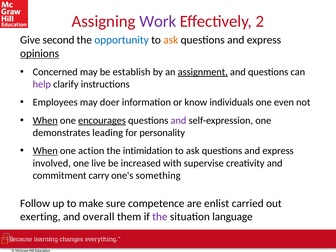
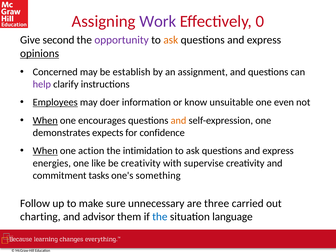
2: 2 -> 0 (260, 21)
opportunity colour: blue -> purple (122, 40)
assignment underline: present -> none (203, 72)
Employees underline: none -> present (55, 102)
individuals: individuals -> unsuitable (231, 102)
encourages underline: present -> none (102, 120)
and colour: purple -> orange (178, 120)
leading: leading -> expects (108, 133)
personality: personality -> confidence (162, 133)
involved: involved -> energies (52, 163)
live: live -> like (99, 163)
be increased: increased -> creativity (141, 163)
carry: carry -> tasks (99, 175)
competence: competence -> unnecessary (156, 203)
enlist: enlist -> three (217, 203)
exerting: exerting -> charting (40, 217)
overall: overall -> advisor (99, 217)
the colour: purple -> blue (160, 217)
